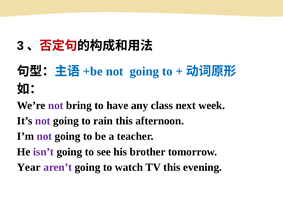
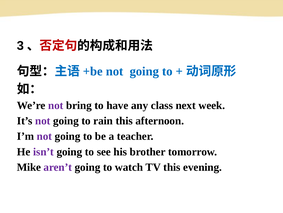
Year: Year -> Mike (29, 167)
